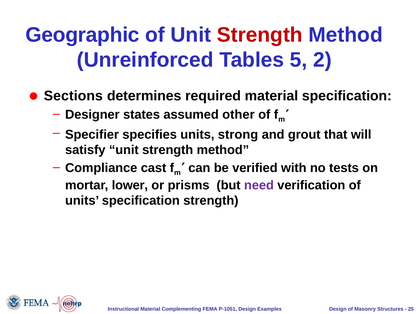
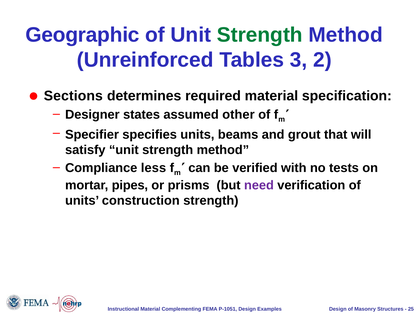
Strength colour: red -> green (260, 35)
5: 5 -> 3 (299, 60)
strong: strong -> beams (238, 134)
cast: cast -> less (154, 168)
lower: lower -> pipes (130, 185)
units specification: specification -> construction (141, 200)
